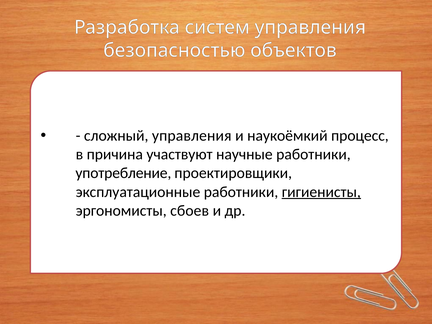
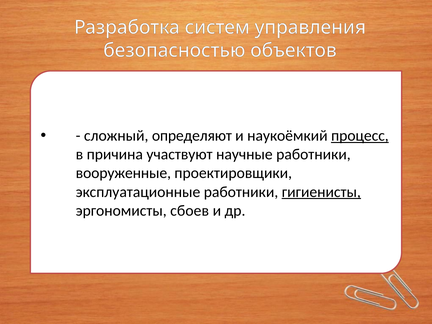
сложный управления: управления -> определяют (192, 136)
процесс underline: none -> present (360, 136)
употребление: употребление -> вооруженные (123, 173)
